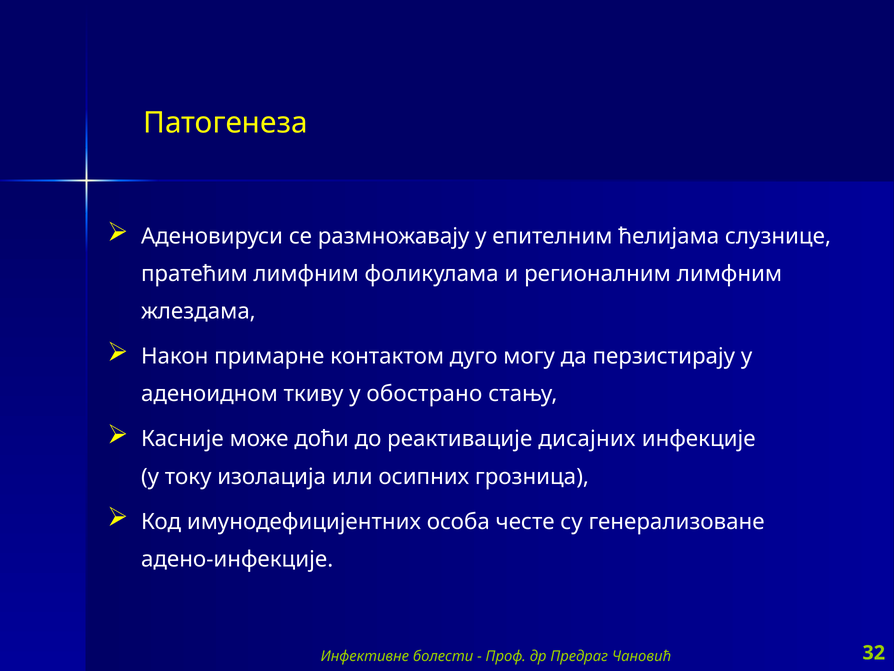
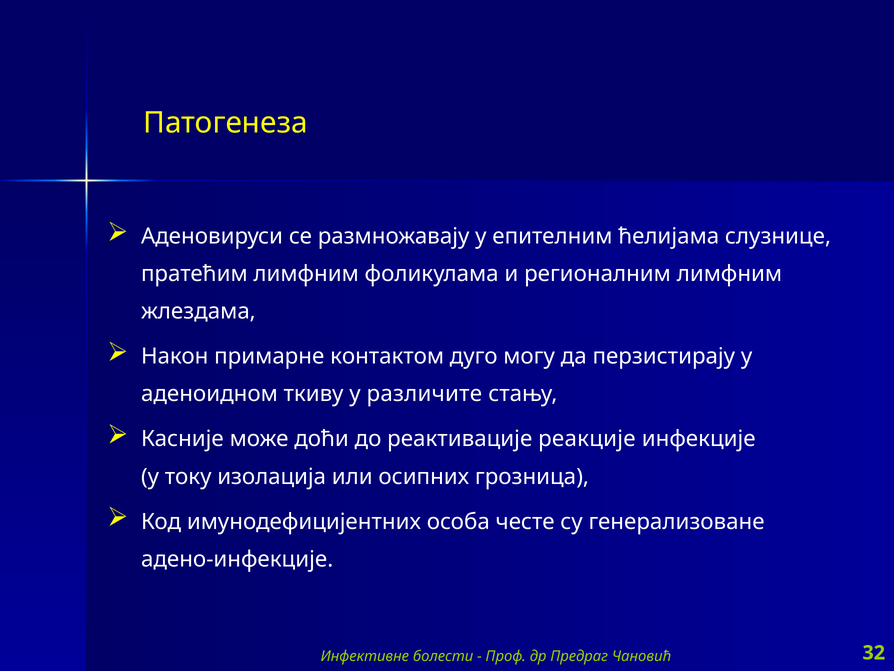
обострано: обострано -> различите (424, 394)
дисајних: дисајних -> реакције (587, 439)
